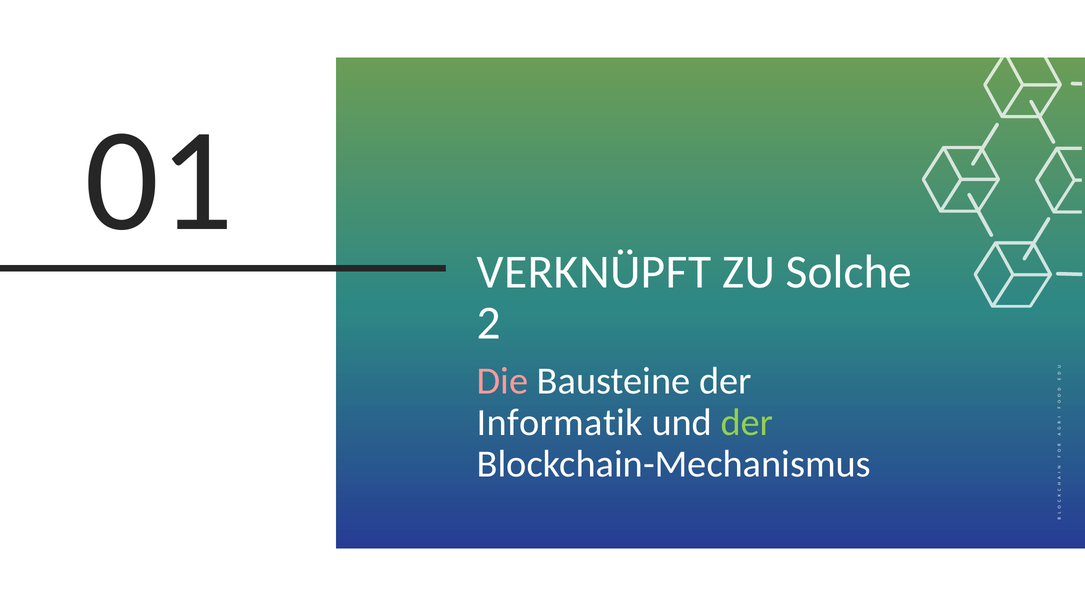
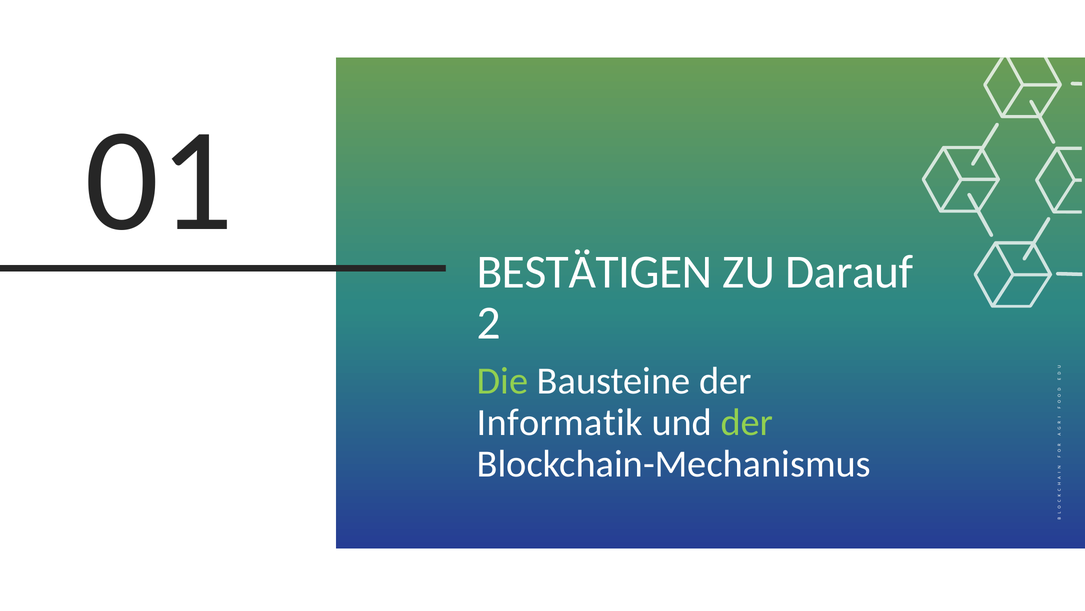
VERKNÜPFT: VERKNÜPFT -> BESTÄTIGEN (595, 272)
Solche: Solche -> Darauf (849, 272)
Die colour: pink -> light green (503, 381)
